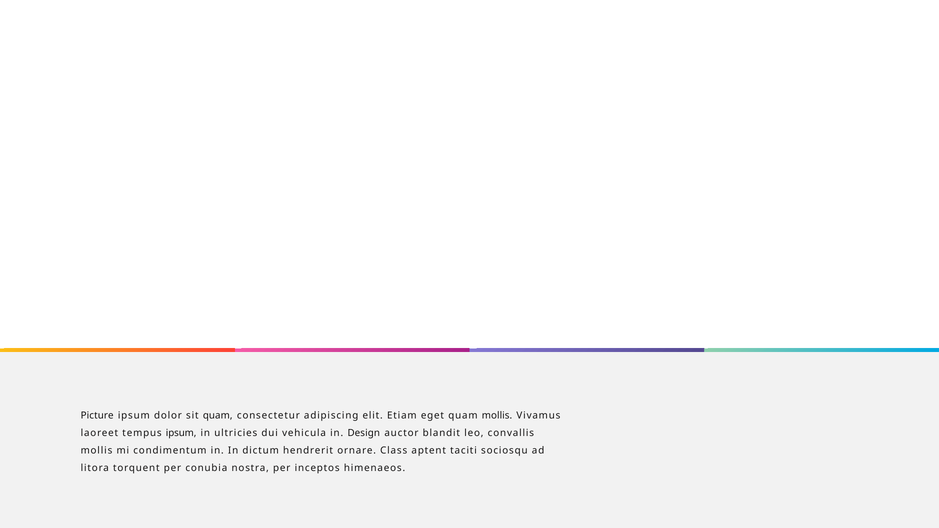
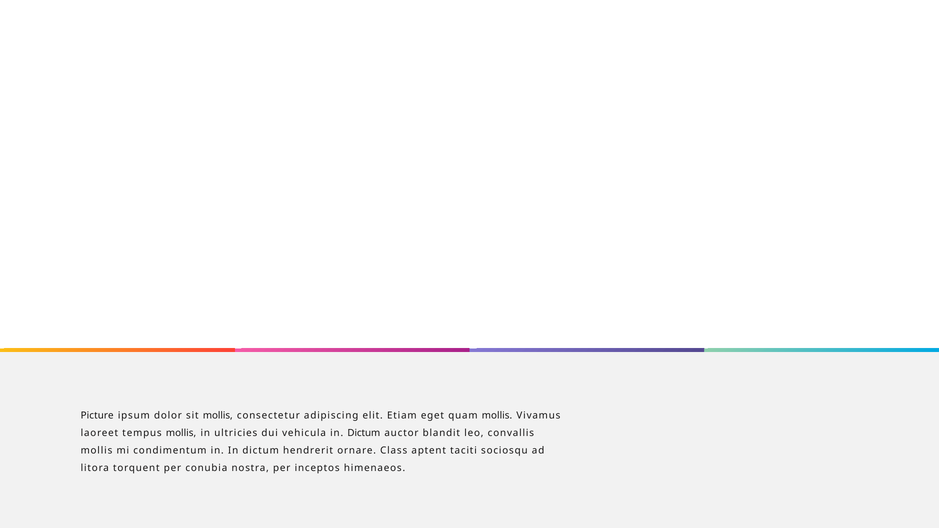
sit quam: quam -> mollis (218, 416)
tempus ipsum: ipsum -> mollis (181, 433)
vehicula in Design: Design -> Dictum (364, 433)
